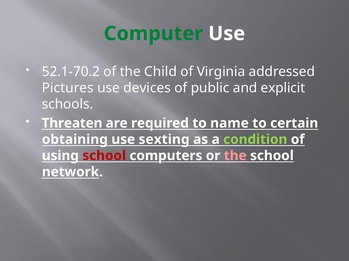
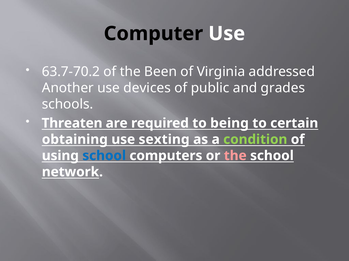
Computer colour: green -> black (153, 34)
52.1-70.2: 52.1-70.2 -> 63.7-70.2 (71, 72)
Child: Child -> Been (161, 72)
Pictures: Pictures -> Another (68, 88)
explicit: explicit -> grades (283, 88)
name: name -> being (229, 123)
school colour: red -> blue (104, 156)
